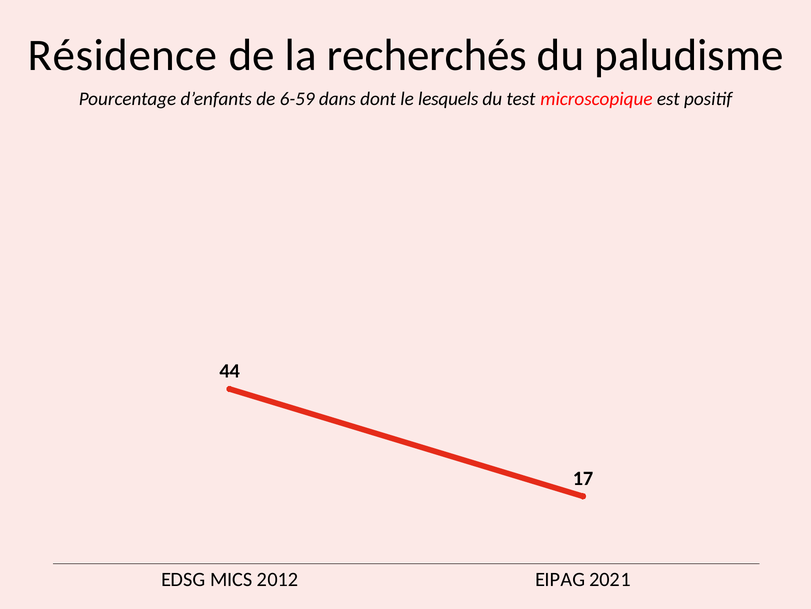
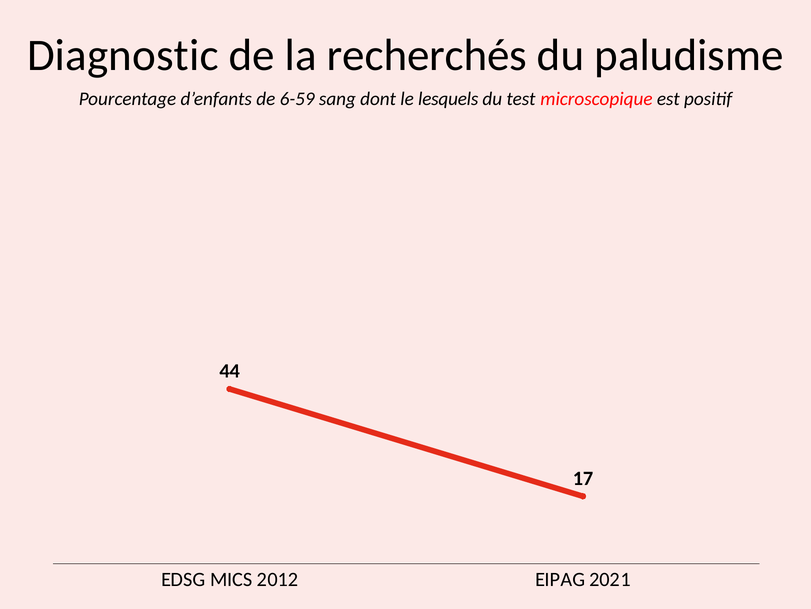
Résidence: Résidence -> Diagnostic (123, 55)
dans: dans -> sang (337, 99)
